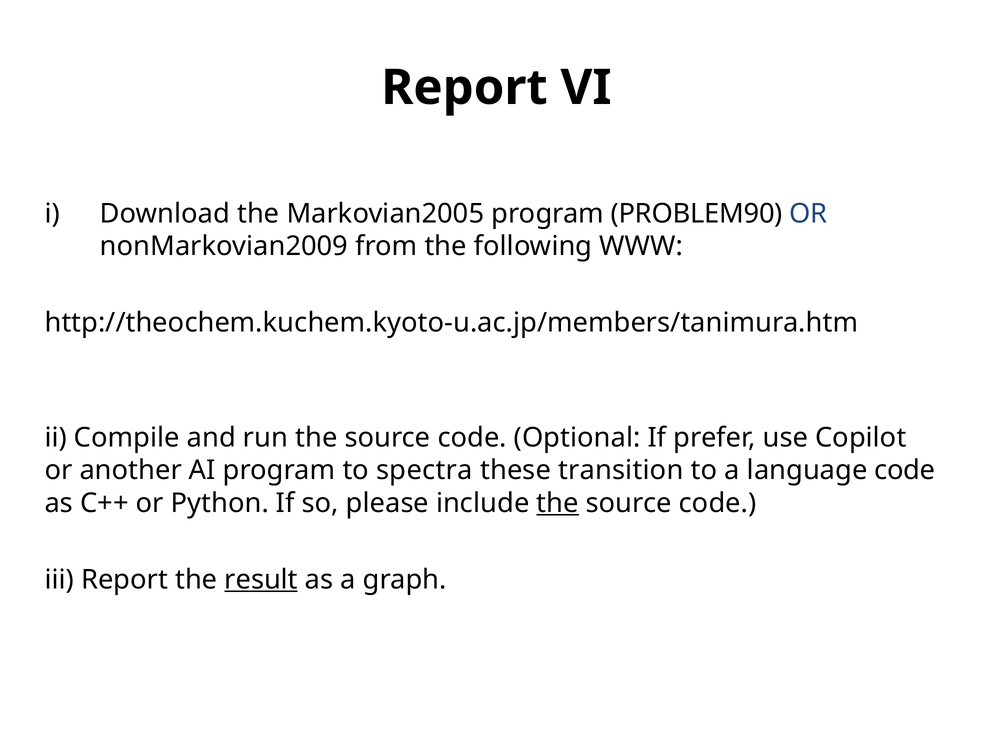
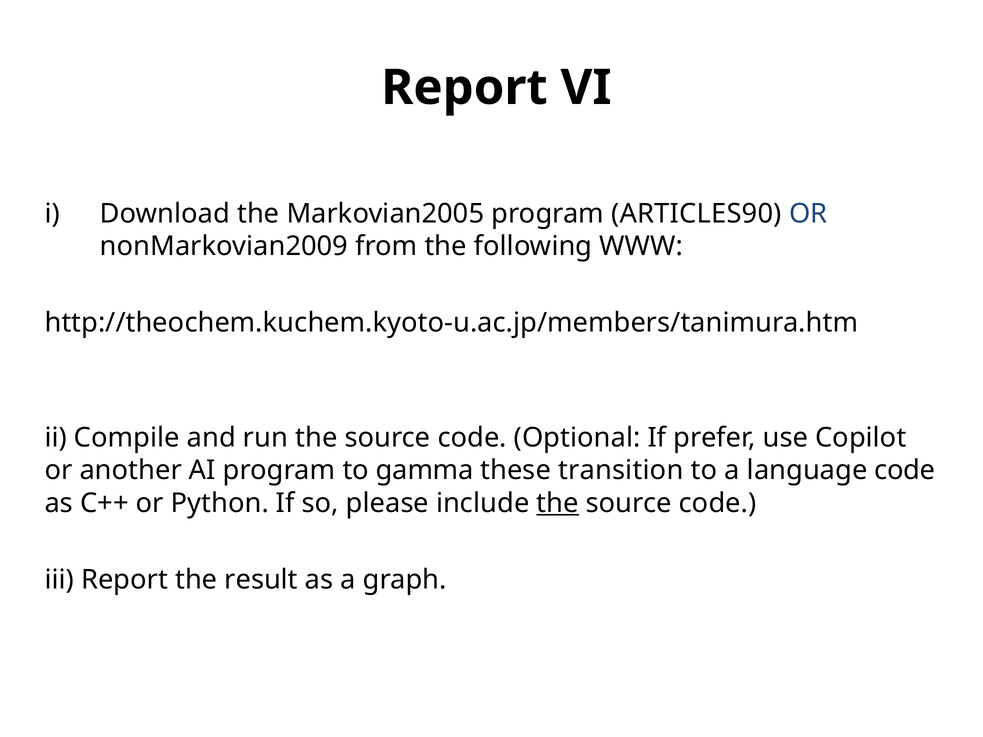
PROBLEM90: PROBLEM90 -> ARTICLES90 (696, 214)
spectra: spectra -> gamma (425, 471)
result underline: present -> none (261, 580)
